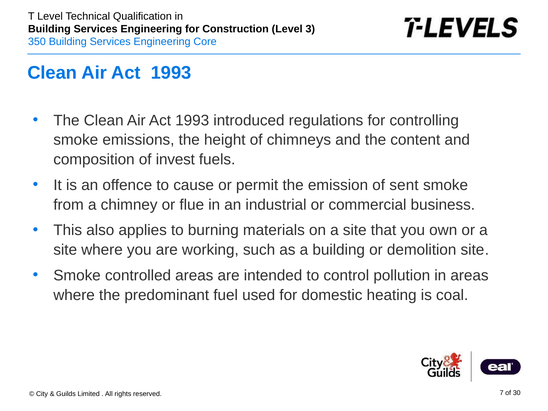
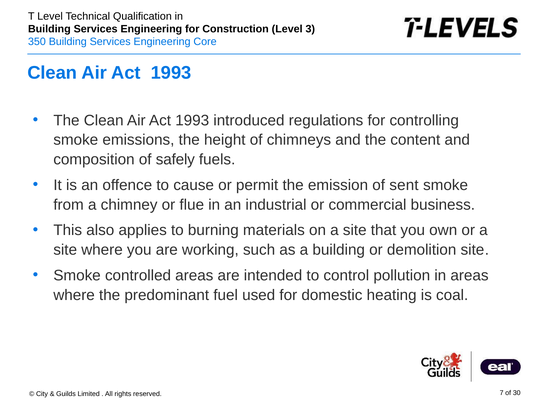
invest: invest -> safely (175, 159)
